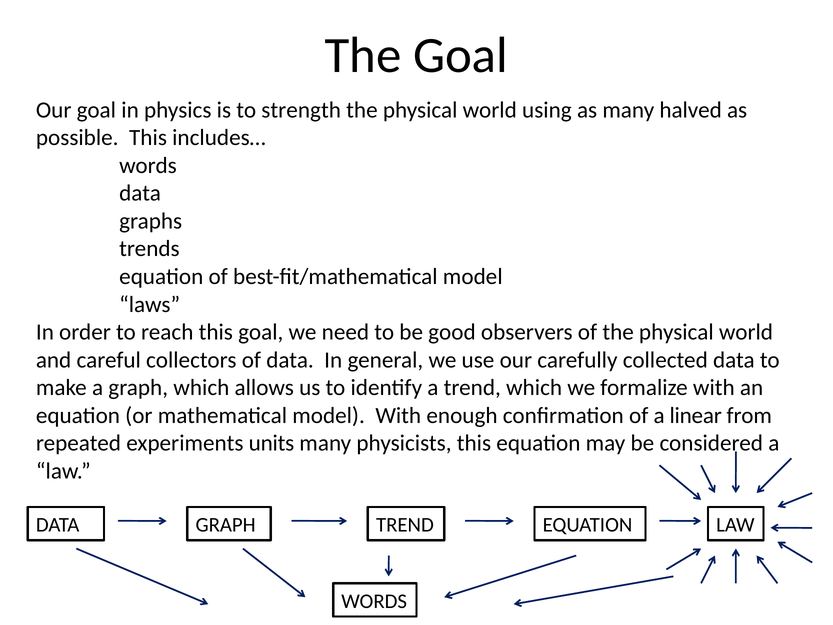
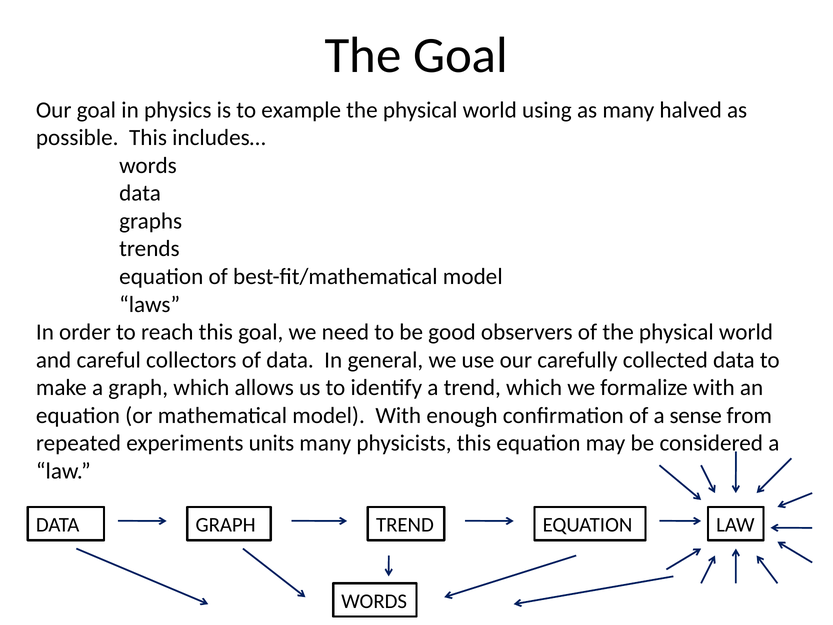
strength: strength -> example (301, 110)
linear: linear -> sense (696, 415)
